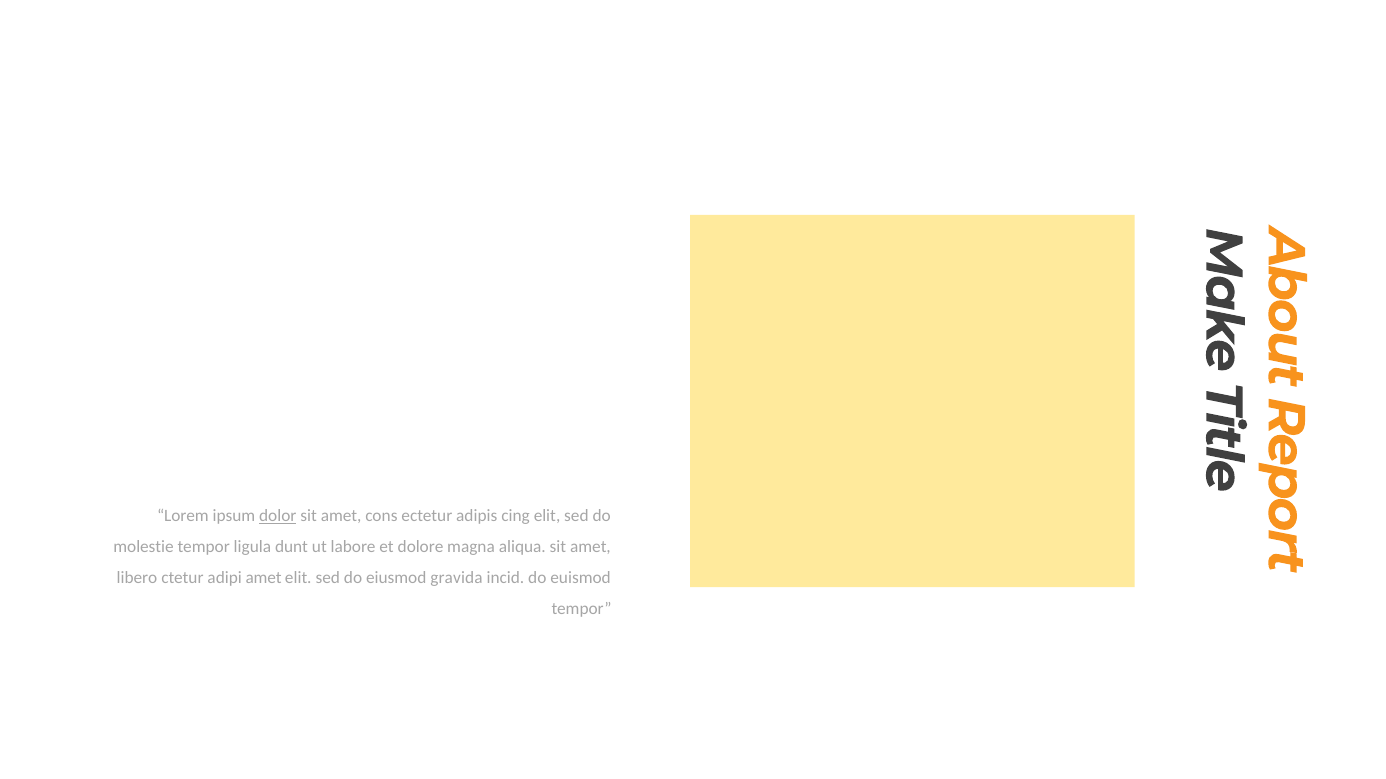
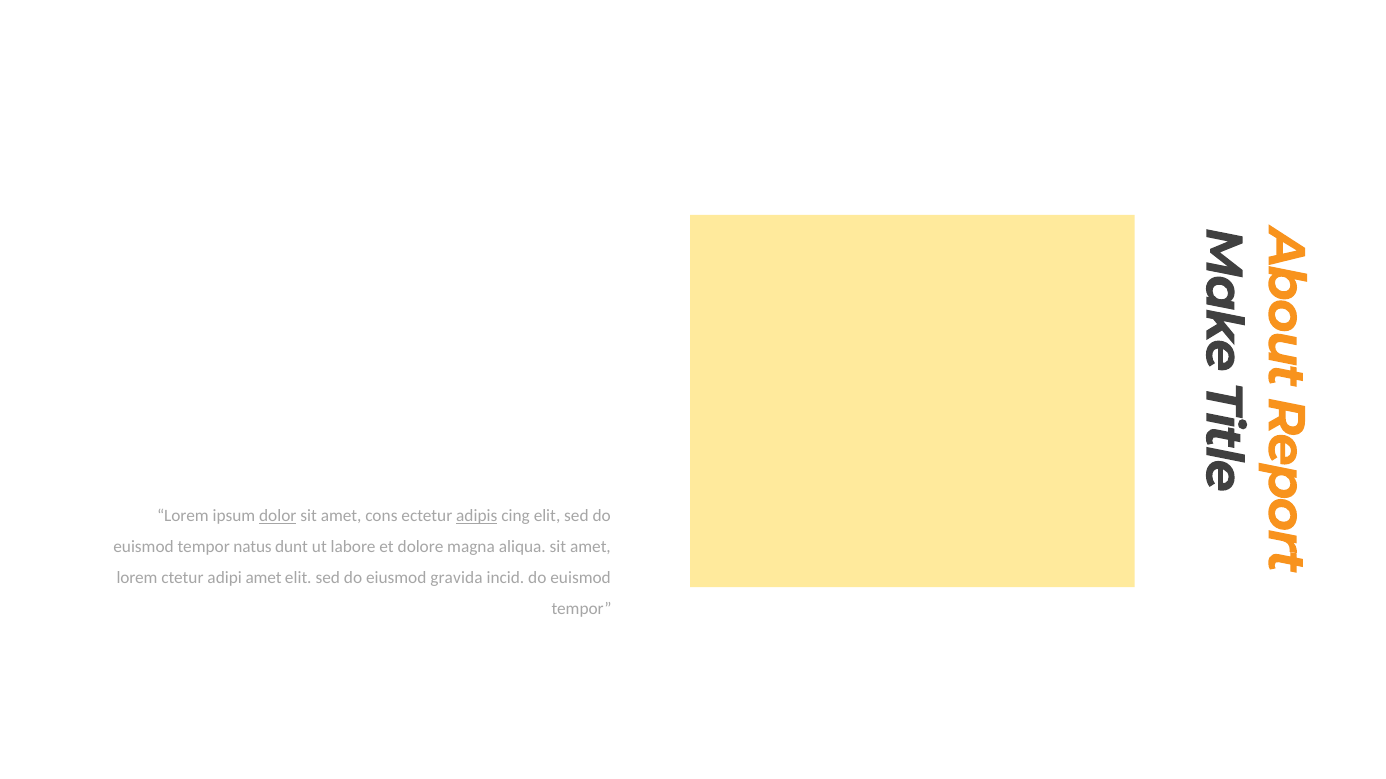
adipis underline: none -> present (477, 516)
molestie: molestie -> euismod (144, 547)
ligula: ligula -> natus (253, 547)
libero: libero -> lorem (137, 579)
